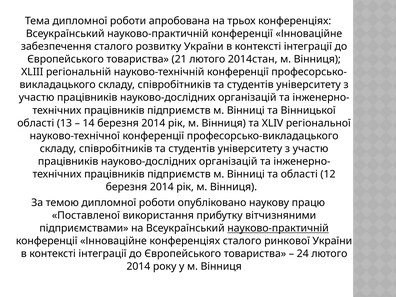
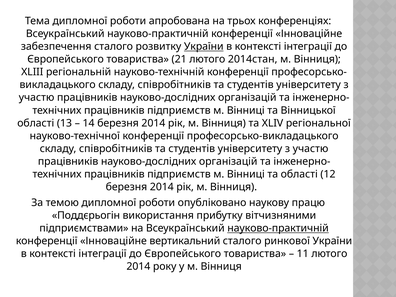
України underline: none -> present (204, 46)
Поставленої: Поставленої -> Поддєрьогін (86, 215)
Інноваційне конференціях: конференціях -> вертикальний (185, 241)
24: 24 -> 11 (303, 254)
